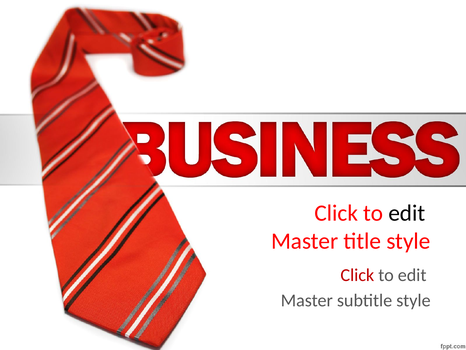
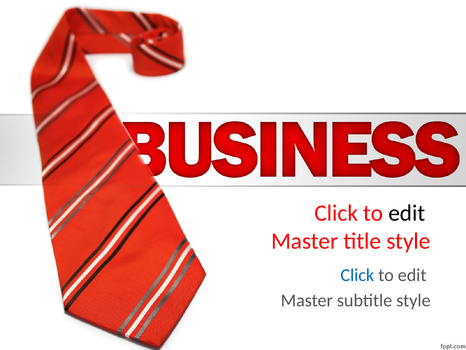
Click colour: red -> blue (357, 275)
